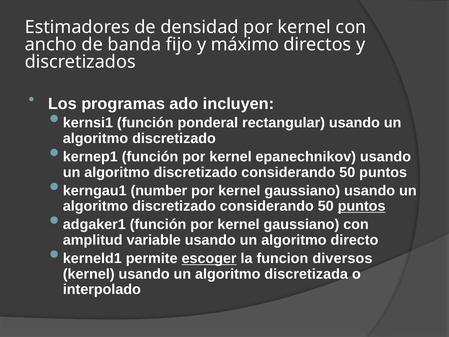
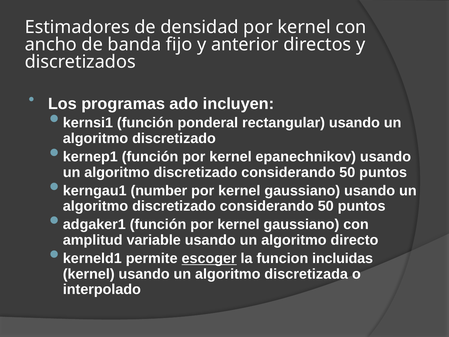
máximo: máximo -> anterior (245, 44)
puntos underline: present -> none (362, 206)
diversos: diversos -> incluidas (343, 258)
